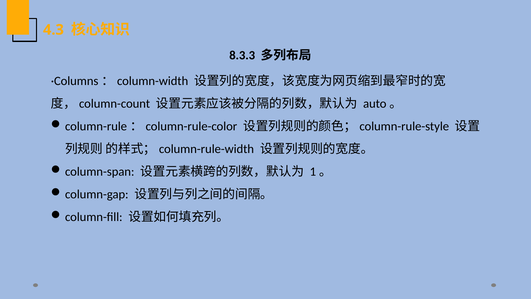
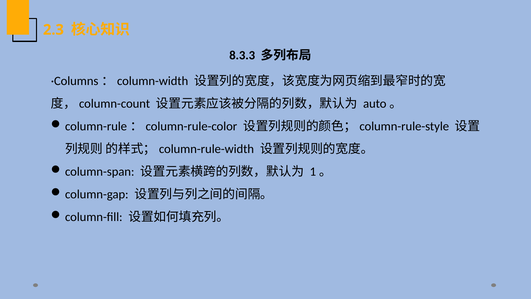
4.3: 4.3 -> 2.3 (53, 30)
